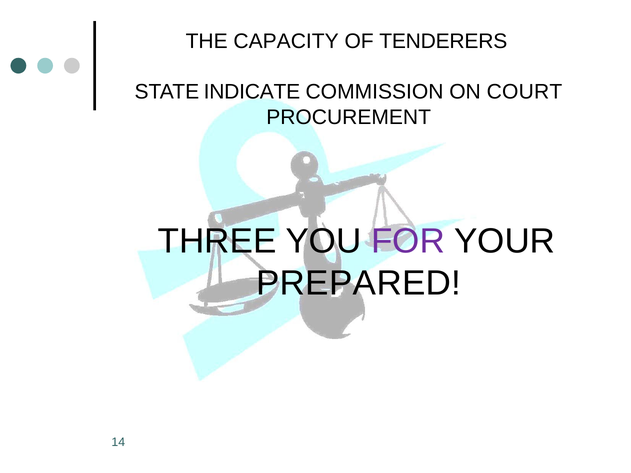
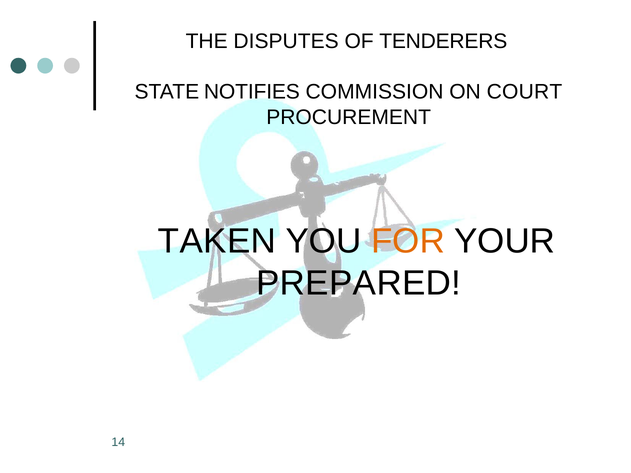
CAPACITY: CAPACITY -> DISPUTES (286, 41)
INDICATE: INDICATE -> NOTIFIES (252, 92)
THREE: THREE -> TAKEN (217, 241)
FOR colour: purple -> orange (408, 241)
